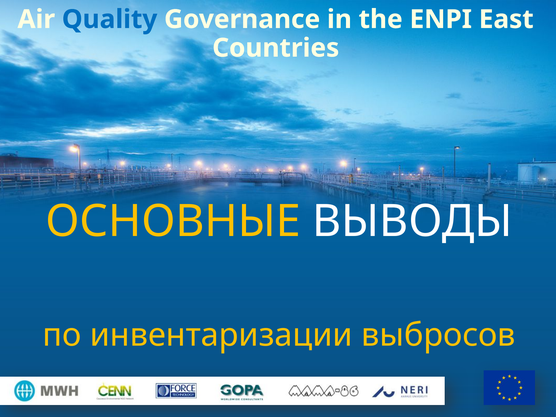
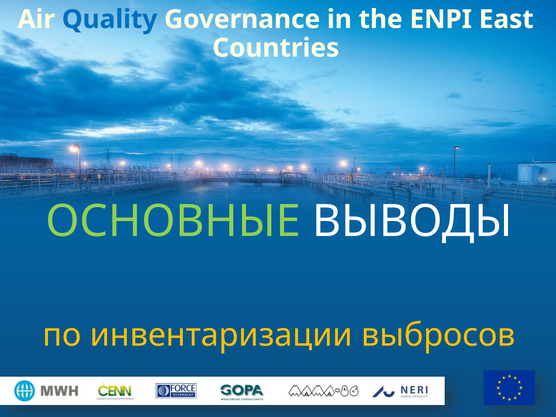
ОСНОВНЫЕ colour: yellow -> light green (173, 221)
